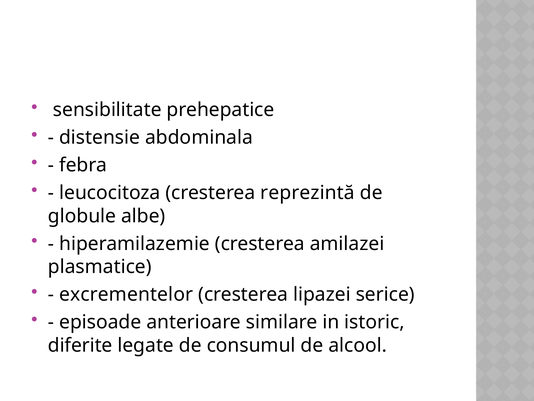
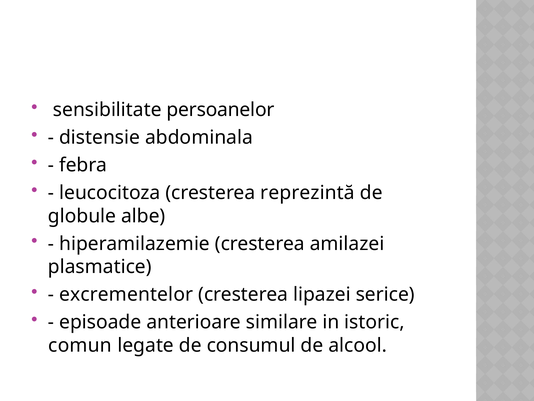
prehepatice: prehepatice -> persoanelor (221, 110)
diferite: diferite -> comun (80, 345)
